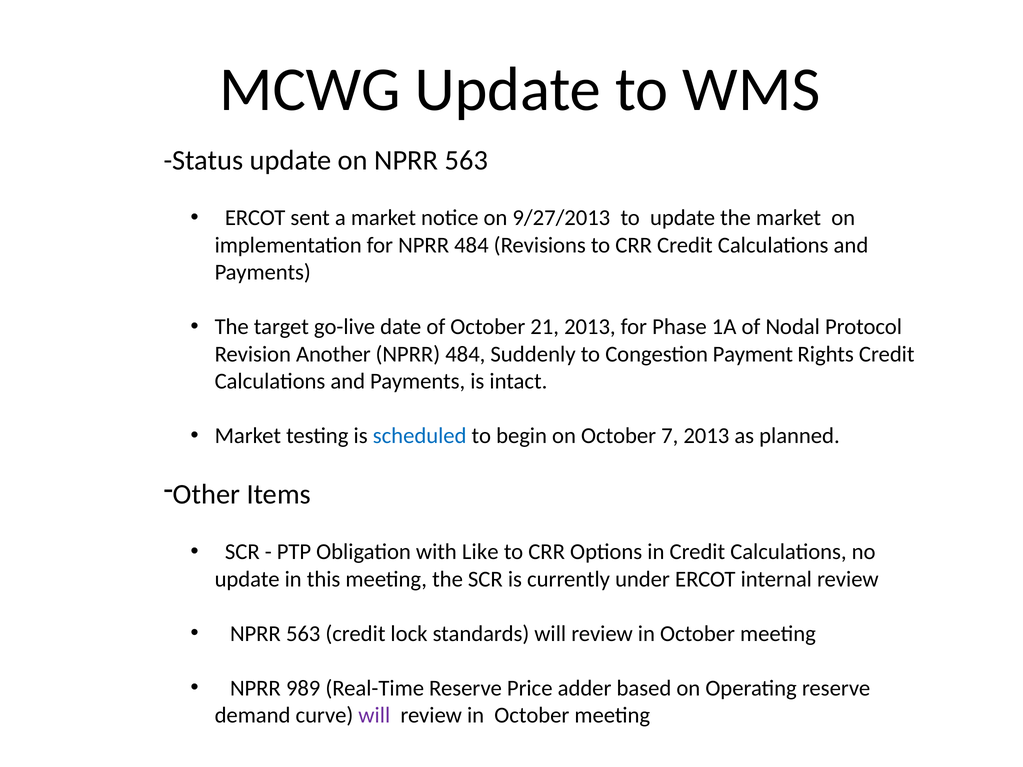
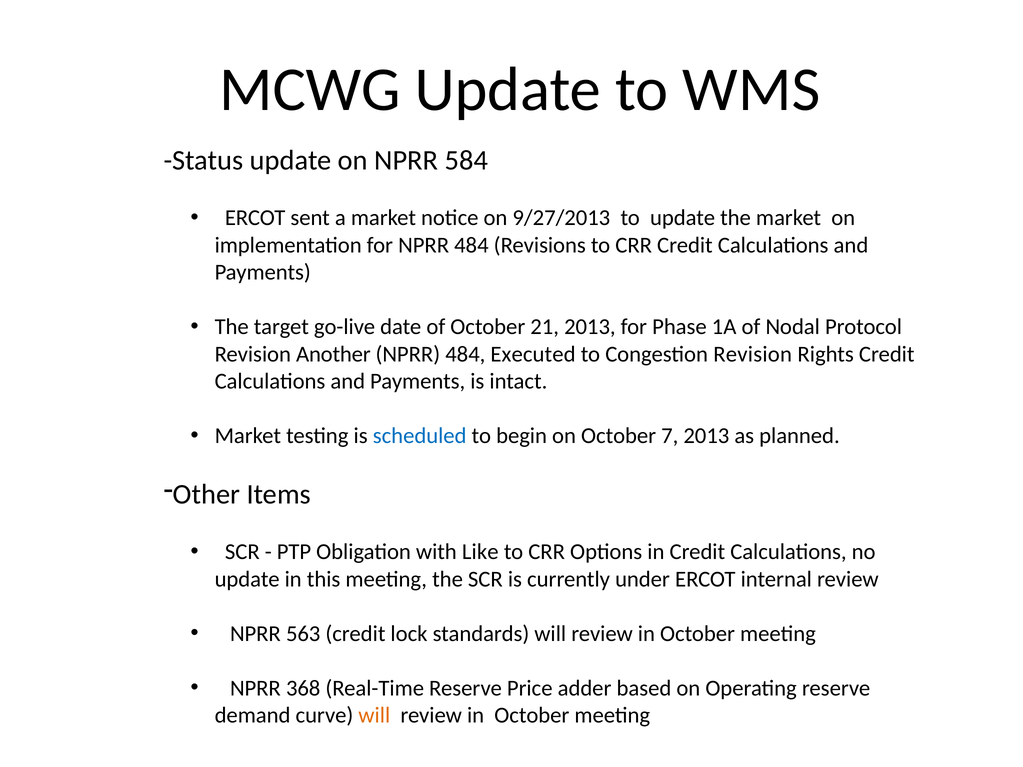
on NPRR 563: 563 -> 584 (466, 160)
Suddenly: Suddenly -> Executed (533, 354)
Congestion Payment: Payment -> Revision (753, 354)
989: 989 -> 368 (303, 688)
will colour: purple -> orange (374, 716)
